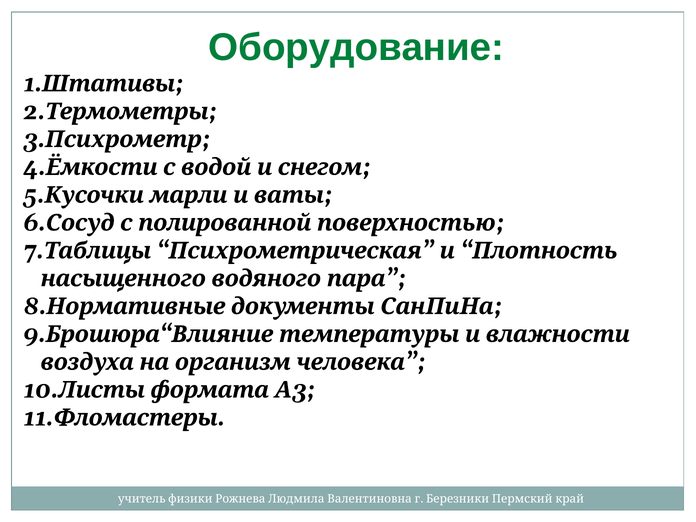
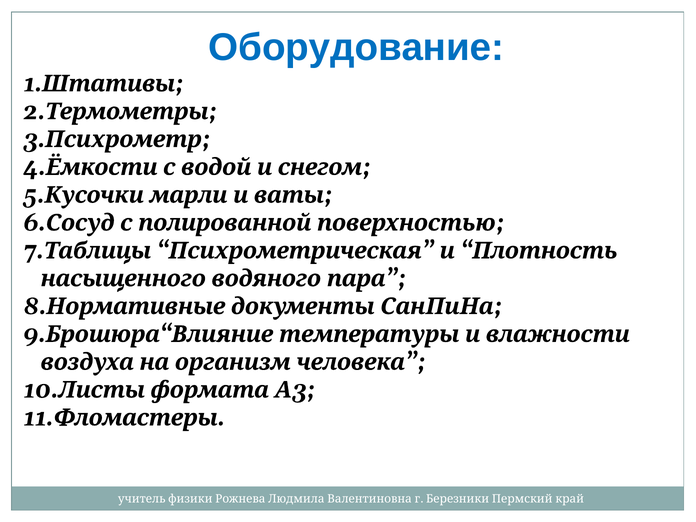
Оборудование colour: green -> blue (356, 48)
